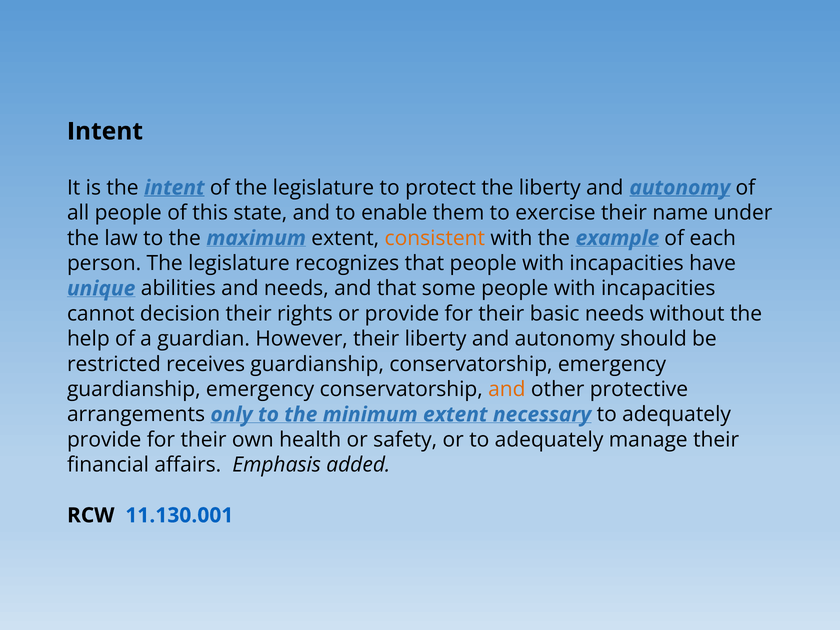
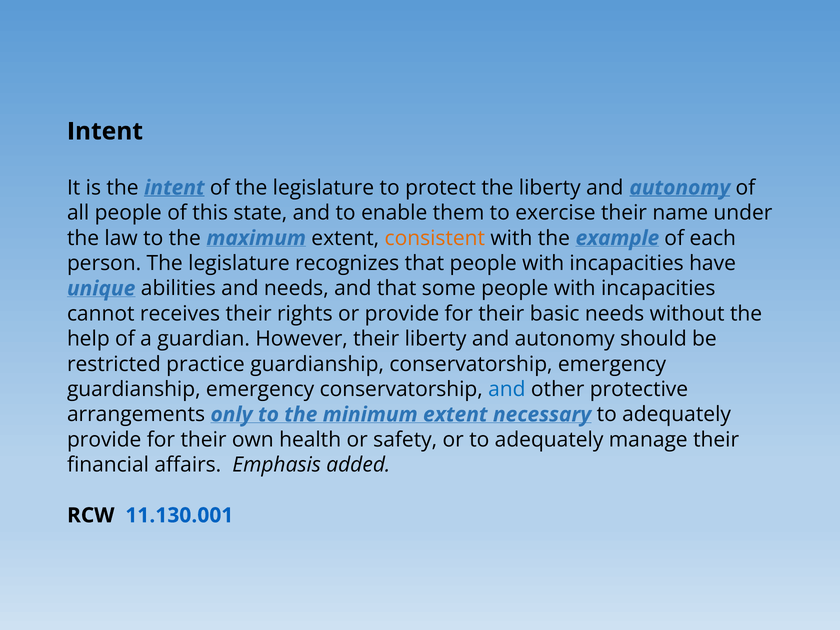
decision: decision -> receives (180, 314)
receives: receives -> practice (205, 364)
and colour: orange -> blue (507, 389)
